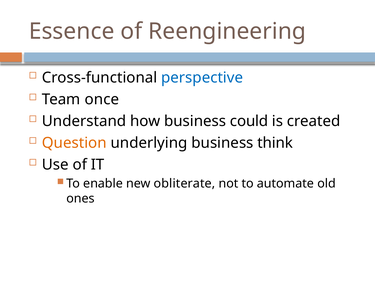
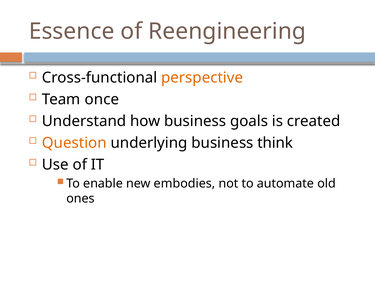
perspective colour: blue -> orange (202, 78)
could: could -> goals (249, 121)
obliterate: obliterate -> embodies (185, 184)
